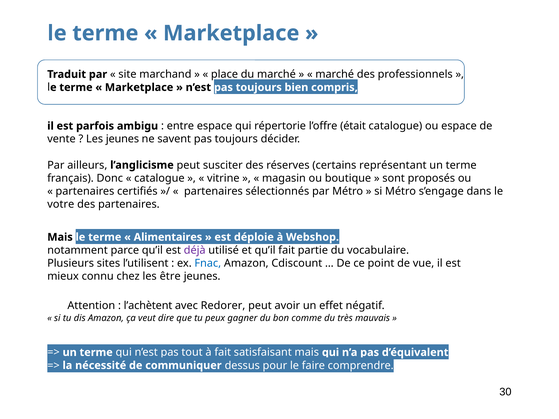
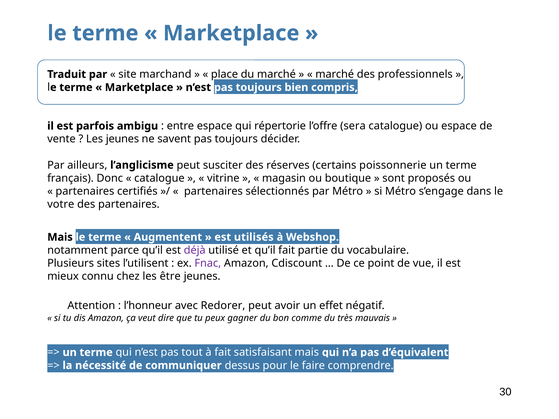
était: était -> sera (353, 126)
représentant: représentant -> poissonnerie (393, 165)
Alimentaires: Alimentaires -> Augmentent (168, 237)
déploie: déploie -> utilisés (254, 237)
Fnac colour: blue -> purple (208, 263)
l’achètent: l’achètent -> l’honneur (148, 306)
